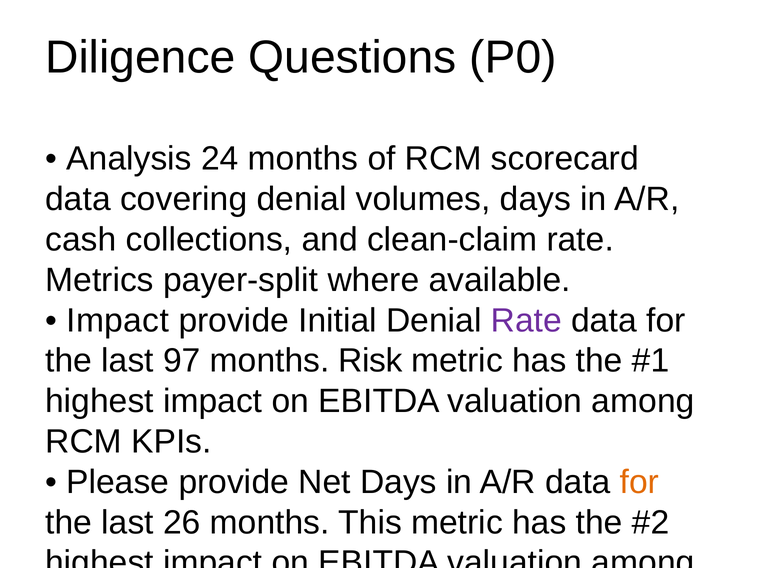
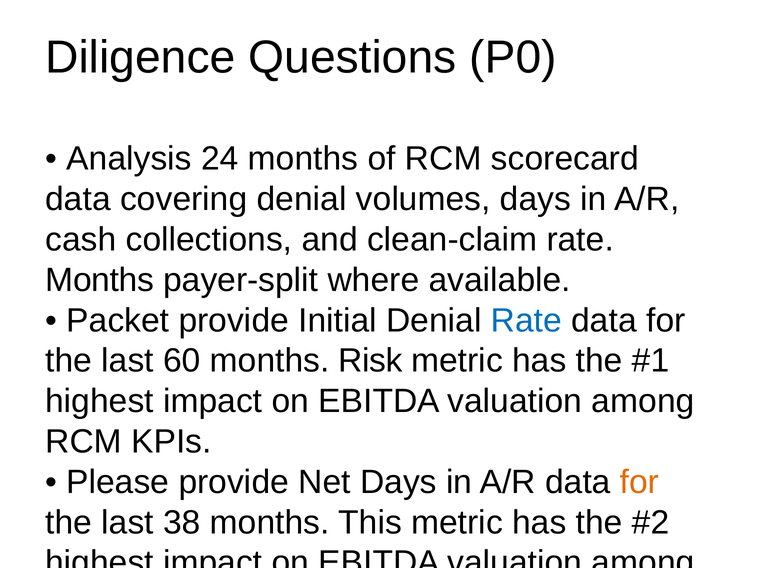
Metrics: Metrics -> Months (100, 280)
Impact: Impact -> Packet (118, 320)
Rate colour: purple -> blue (526, 320)
97: 97 -> 60 (182, 361)
26: 26 -> 38 (182, 522)
